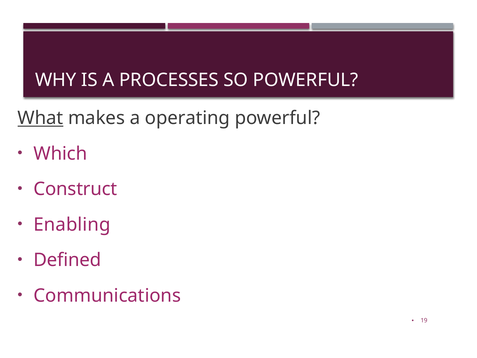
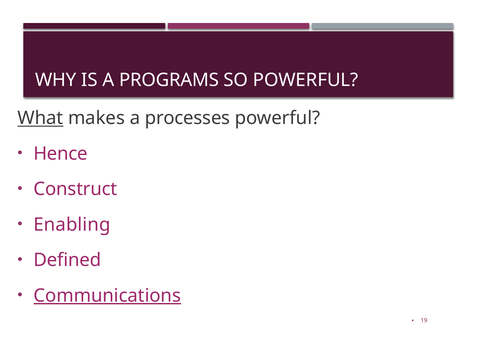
PROCESSES: PROCESSES -> PROGRAMS (169, 80)
operating: operating -> processes (188, 118)
Which: Which -> Hence (61, 154)
Communications underline: none -> present (107, 295)
